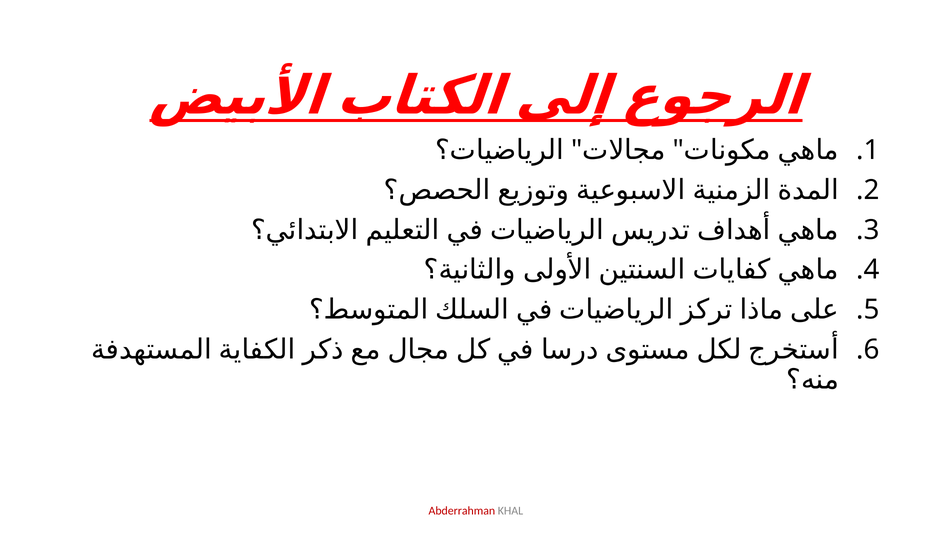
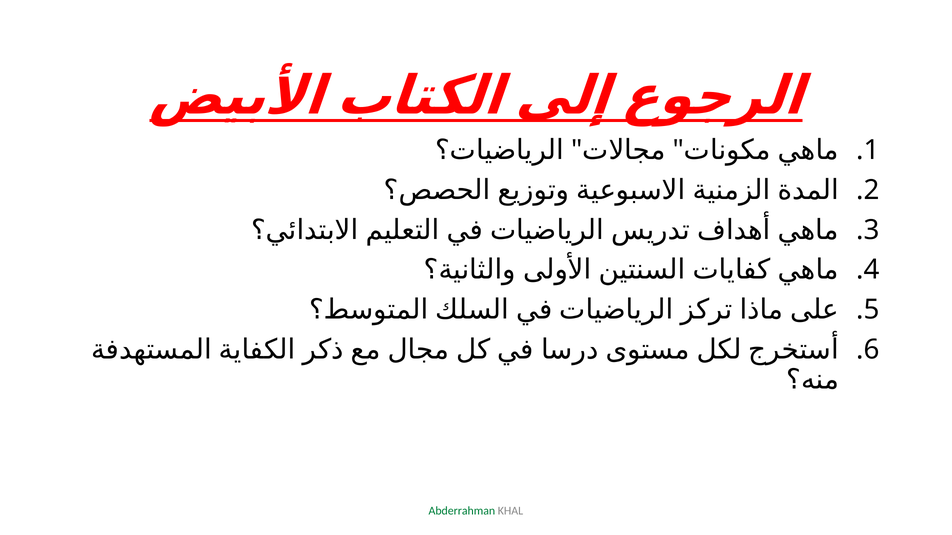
Abderrahman colour: red -> green (462, 511)
